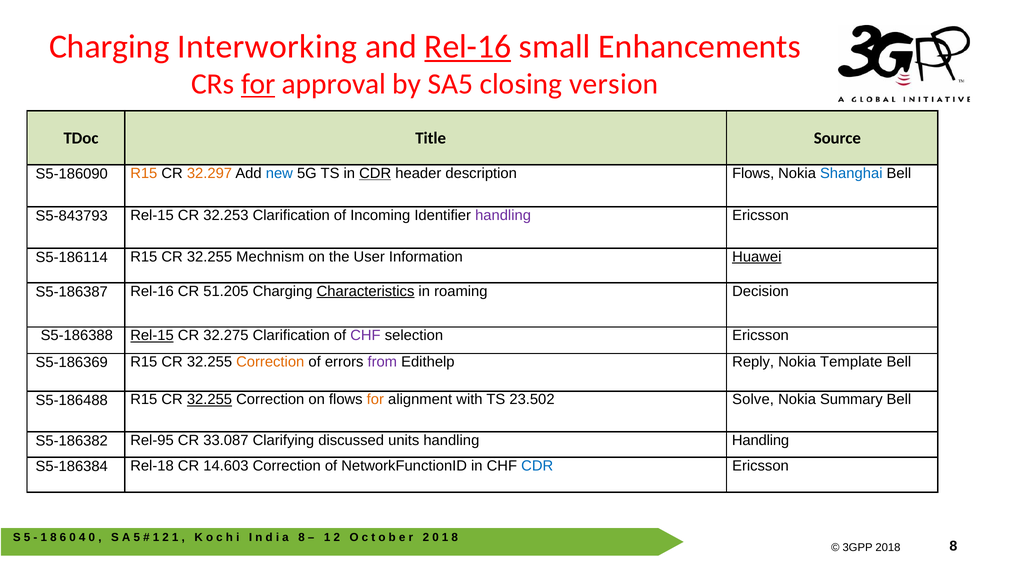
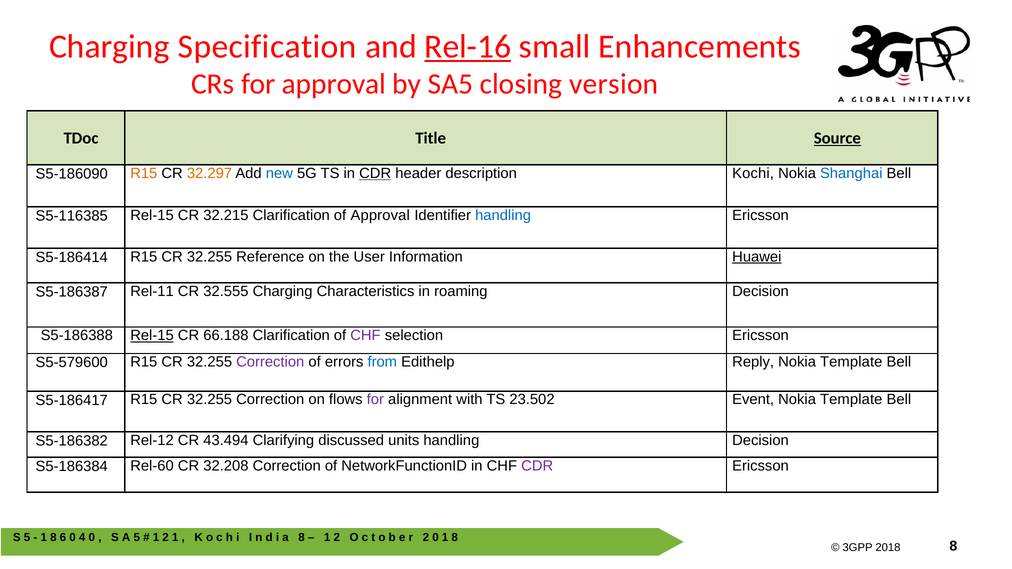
Interworking: Interworking -> Specification (267, 46)
for underline: present -> none (258, 84)
Source underline: none -> present (837, 138)
description Flows: Flows -> Kochi (753, 173)
S5-843793: S5-843793 -> S5-116385 (72, 216)
32.253: 32.253 -> 32.215 (226, 215)
of Incoming: Incoming -> Approval (380, 215)
handling colour: purple -> blue (503, 215)
S5-186114: S5-186114 -> S5-186414 (72, 257)
Mechnism: Mechnism -> Reference (270, 257)
S5-186387 Rel-16: Rel-16 -> Rel-11 (152, 291)
51.205: 51.205 -> 32.555 (226, 291)
Characteristics underline: present -> none (366, 291)
32.275: 32.275 -> 66.188 (226, 336)
S5-186369: S5-186369 -> S5-579600 (72, 363)
Correction colour: orange -> purple (270, 362)
from colour: purple -> blue (382, 362)
S5-186488: S5-186488 -> S5-186417 (72, 400)
32.255 underline: present -> none (209, 400)
for colour: orange -> purple (375, 400)
Solve: Solve -> Event (753, 400)
Summary: Summary -> Template (851, 400)
Rel-95: Rel-95 -> Rel-12 (152, 441)
33.087: 33.087 -> 43.494 (226, 441)
handling Handling: Handling -> Decision (761, 441)
Rel-18: Rel-18 -> Rel-60 (152, 466)
14.603: 14.603 -> 32.208 (226, 466)
CDR colour: blue -> purple (537, 466)
